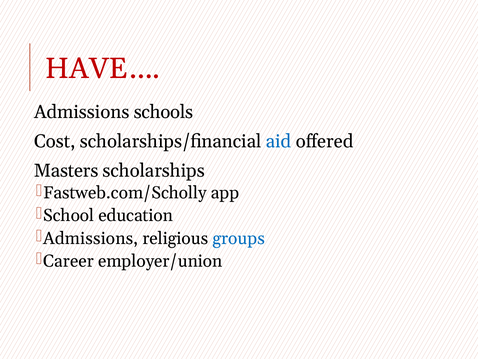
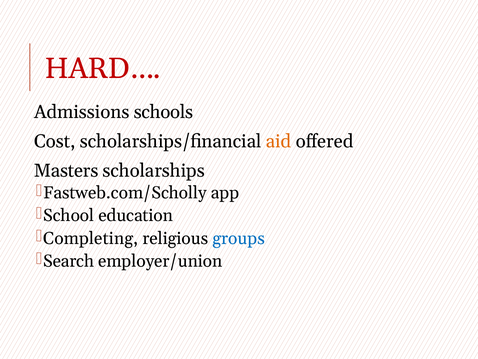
HAVE…: HAVE… -> HARD… (103, 69)
aid colour: blue -> orange (279, 141)
Admissions: Admissions -> Completing (91, 238)
Career: Career -> Search (69, 261)
